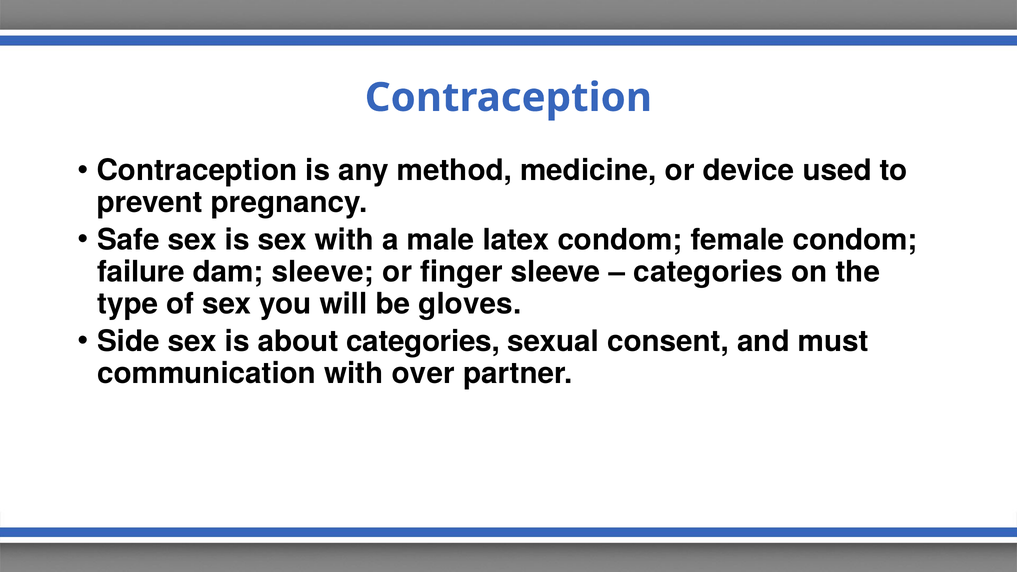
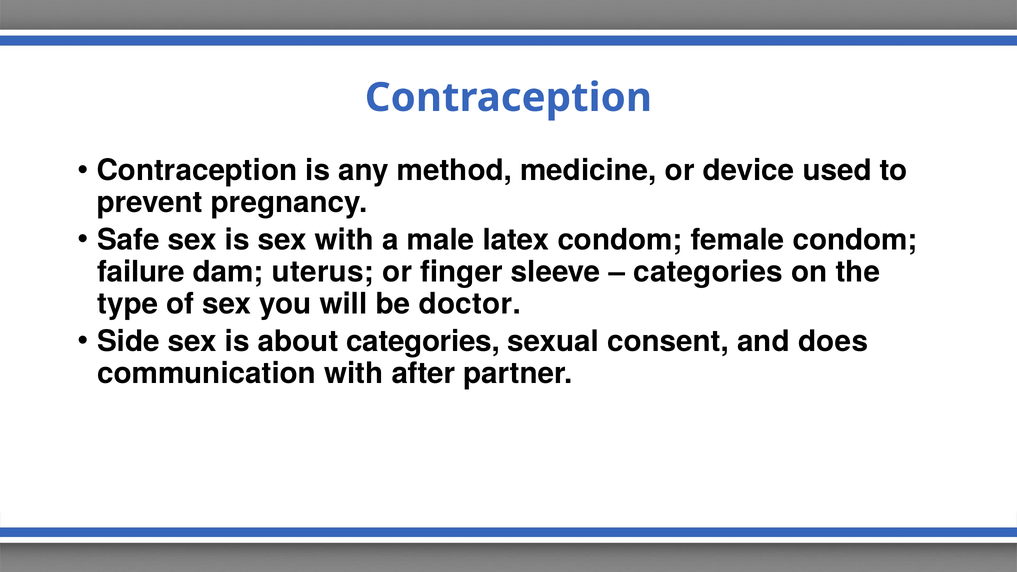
dam sleeve: sleeve -> uterus (323, 272)
gloves: gloves -> doctor (470, 304)
must: must -> does (833, 341)
over: over -> after (423, 373)
